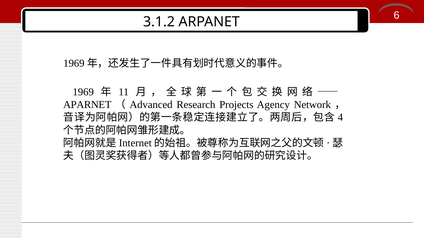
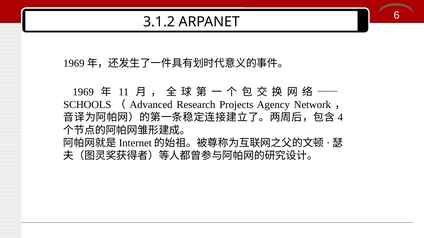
APARNET: APARNET -> SCHOOLS (87, 105)
